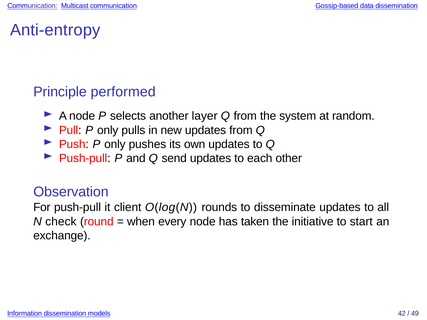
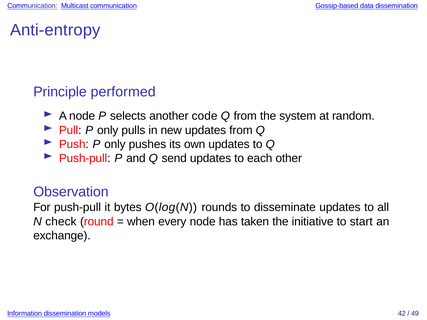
layer: layer -> code (205, 116)
client: client -> bytes (128, 208)
